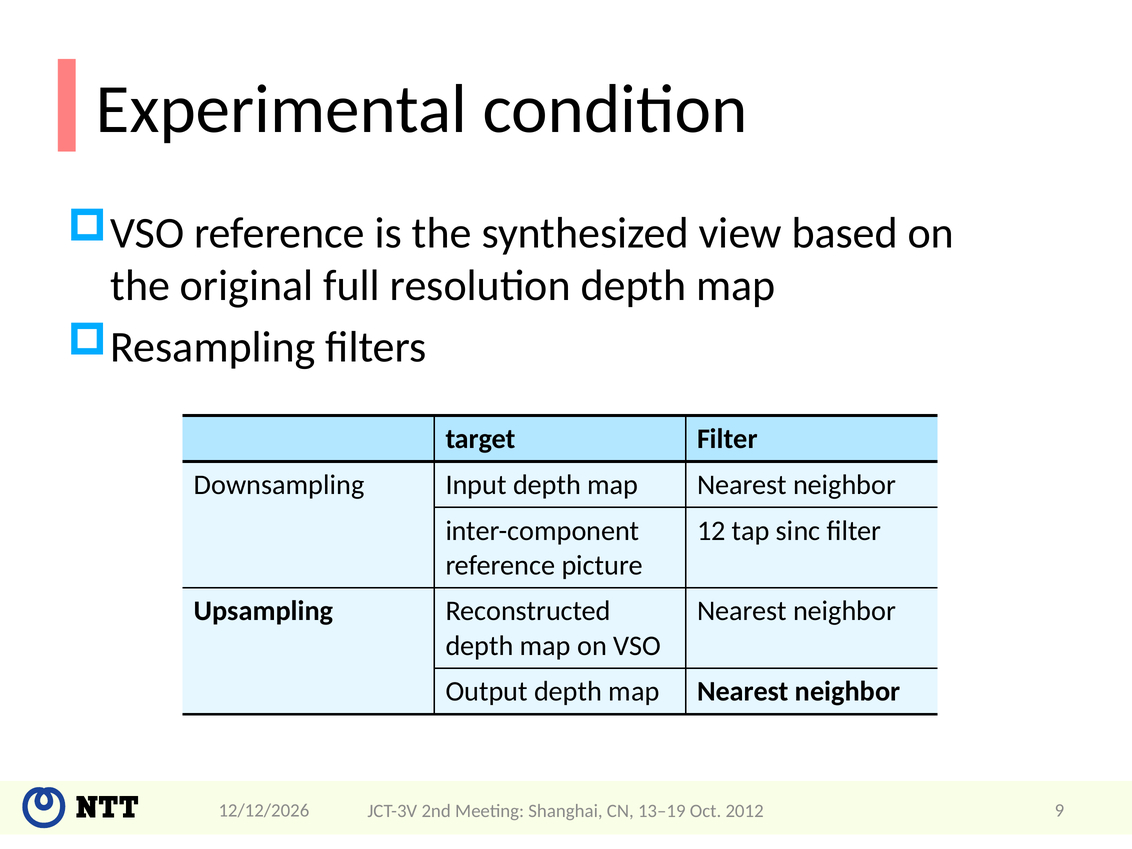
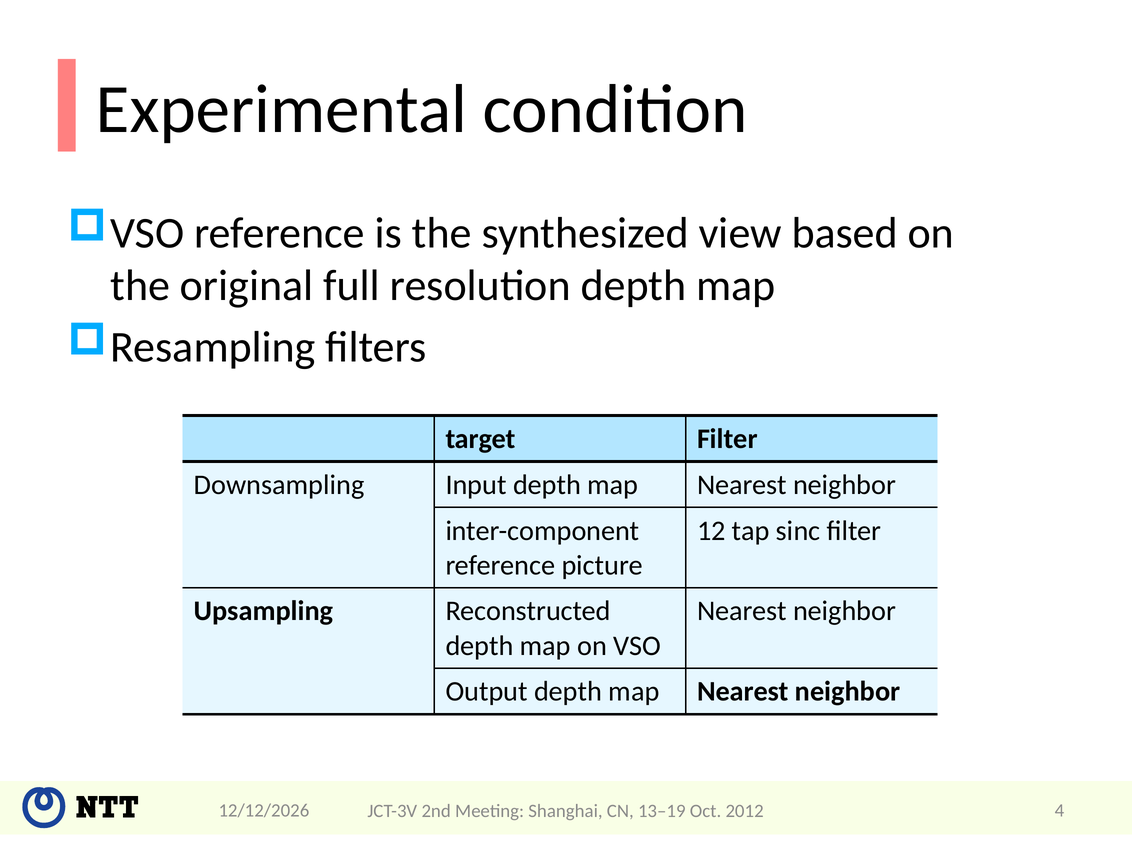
9: 9 -> 4 (1059, 811)
